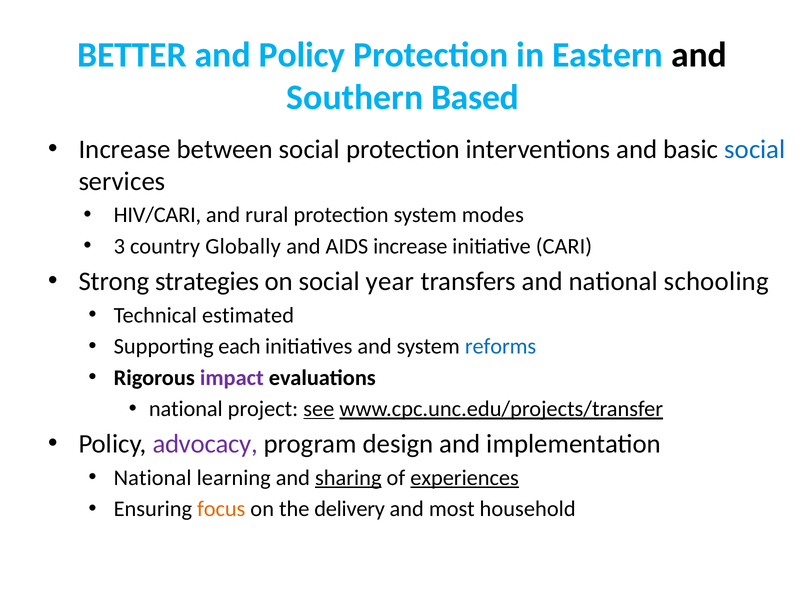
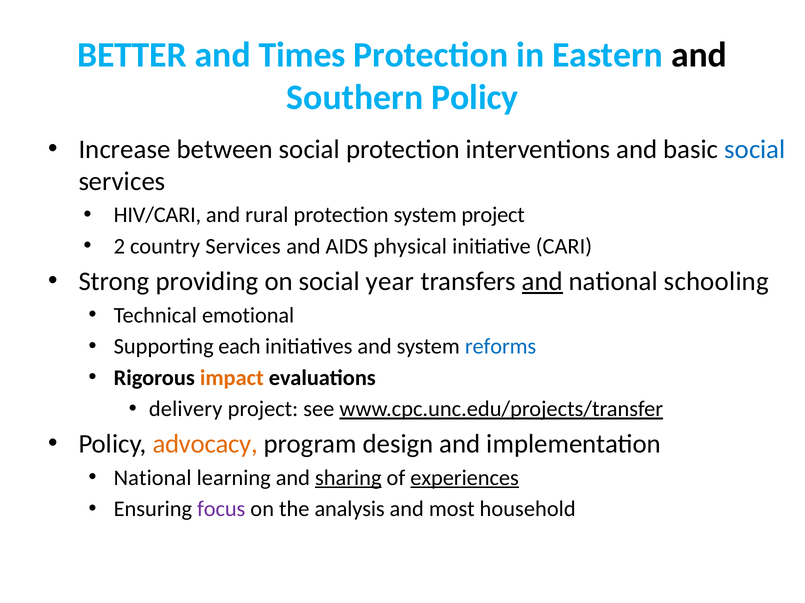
and Policy: Policy -> Times (302, 55)
Southern Based: Based -> Policy (475, 98)
system modes: modes -> project (493, 215)
3: 3 -> 2 (119, 247)
country Globally: Globally -> Services (243, 247)
AIDS increase: increase -> physical (410, 247)
strategies: strategies -> providing (207, 282)
and underline: none -> present (542, 282)
estimated: estimated -> emotional (248, 316)
impact colour: purple -> orange (232, 378)
national: national -> delivery (186, 409)
see underline: present -> none (319, 409)
advocacy colour: purple -> orange (205, 445)
focus colour: orange -> purple (221, 510)
delivery: delivery -> analysis (350, 510)
